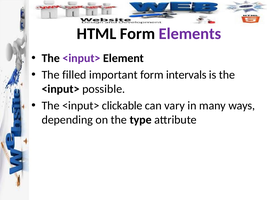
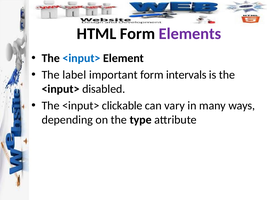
<input> colour: purple -> blue (81, 58)
filled: filled -> label (74, 75)
possible: possible -> disabled (104, 89)
